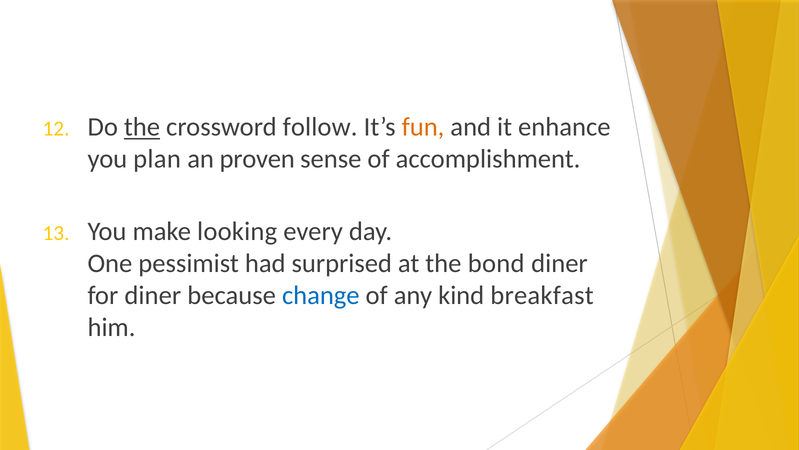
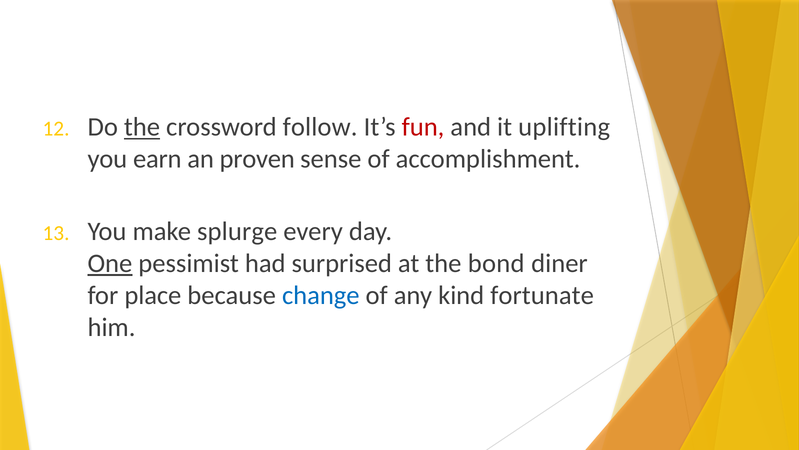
fun colour: orange -> red (423, 127)
enhance: enhance -> uplifting (564, 127)
plan: plan -> earn (157, 159)
looking: looking -> splurge (237, 231)
One underline: none -> present (110, 263)
for diner: diner -> place (153, 295)
breakfast: breakfast -> fortunate (542, 295)
